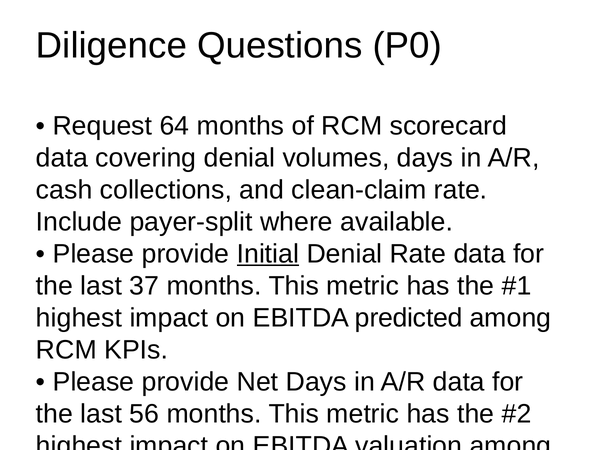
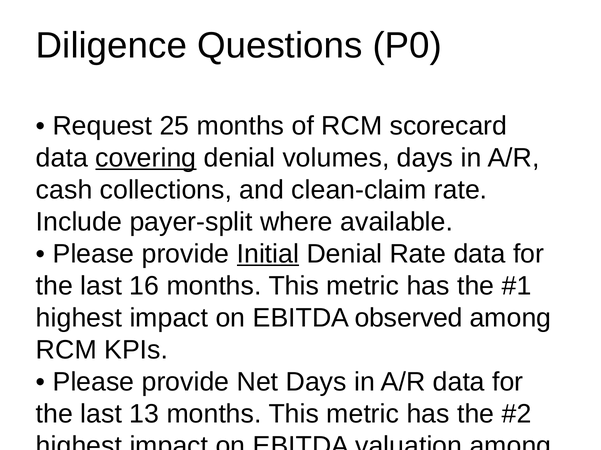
64: 64 -> 25 (174, 126)
covering underline: none -> present (146, 158)
37: 37 -> 16 (144, 286)
predicted: predicted -> observed (409, 318)
56: 56 -> 13 (144, 415)
